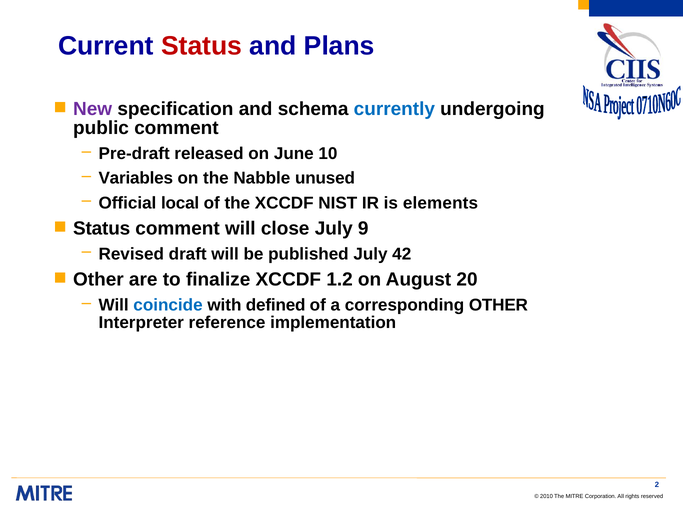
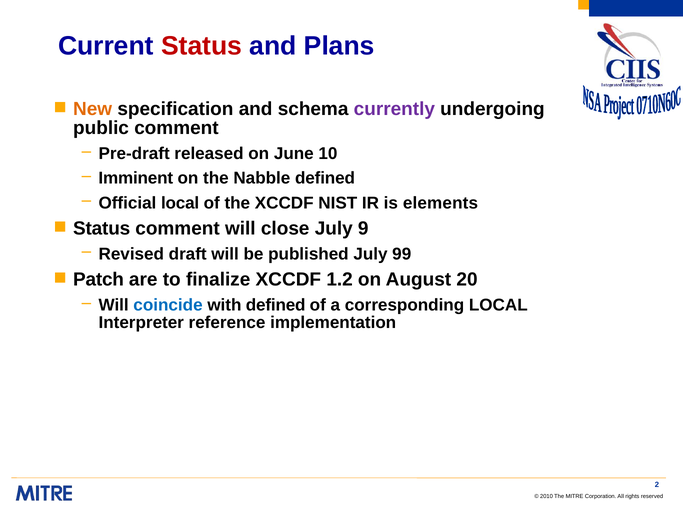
New colour: purple -> orange (93, 109)
currently colour: blue -> purple (394, 109)
Variables: Variables -> Imminent (136, 178)
Nabble unused: unused -> defined (325, 178)
42: 42 -> 99 (402, 254)
Other: Other -> Patch (99, 280)
corresponding OTHER: OTHER -> LOCAL (498, 306)
